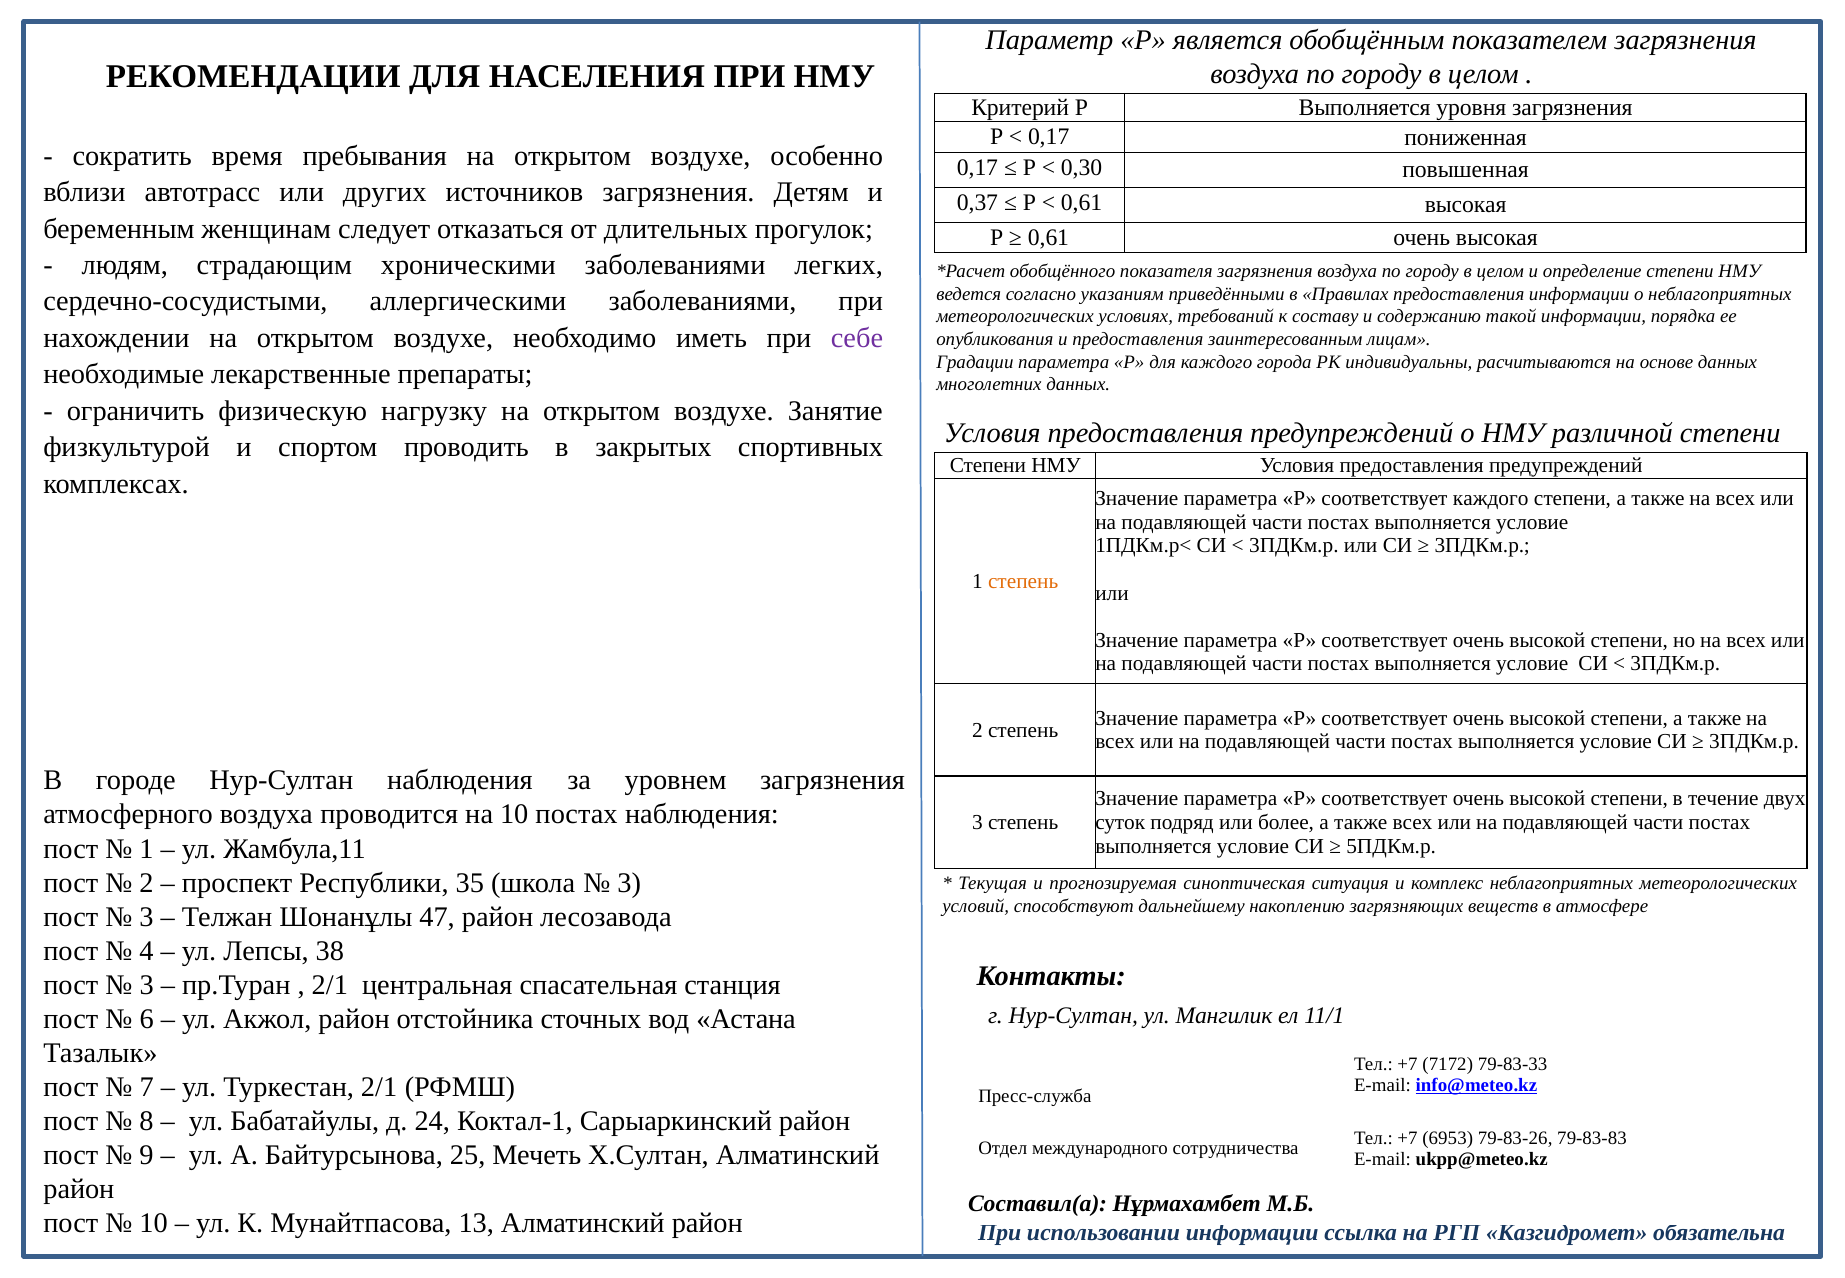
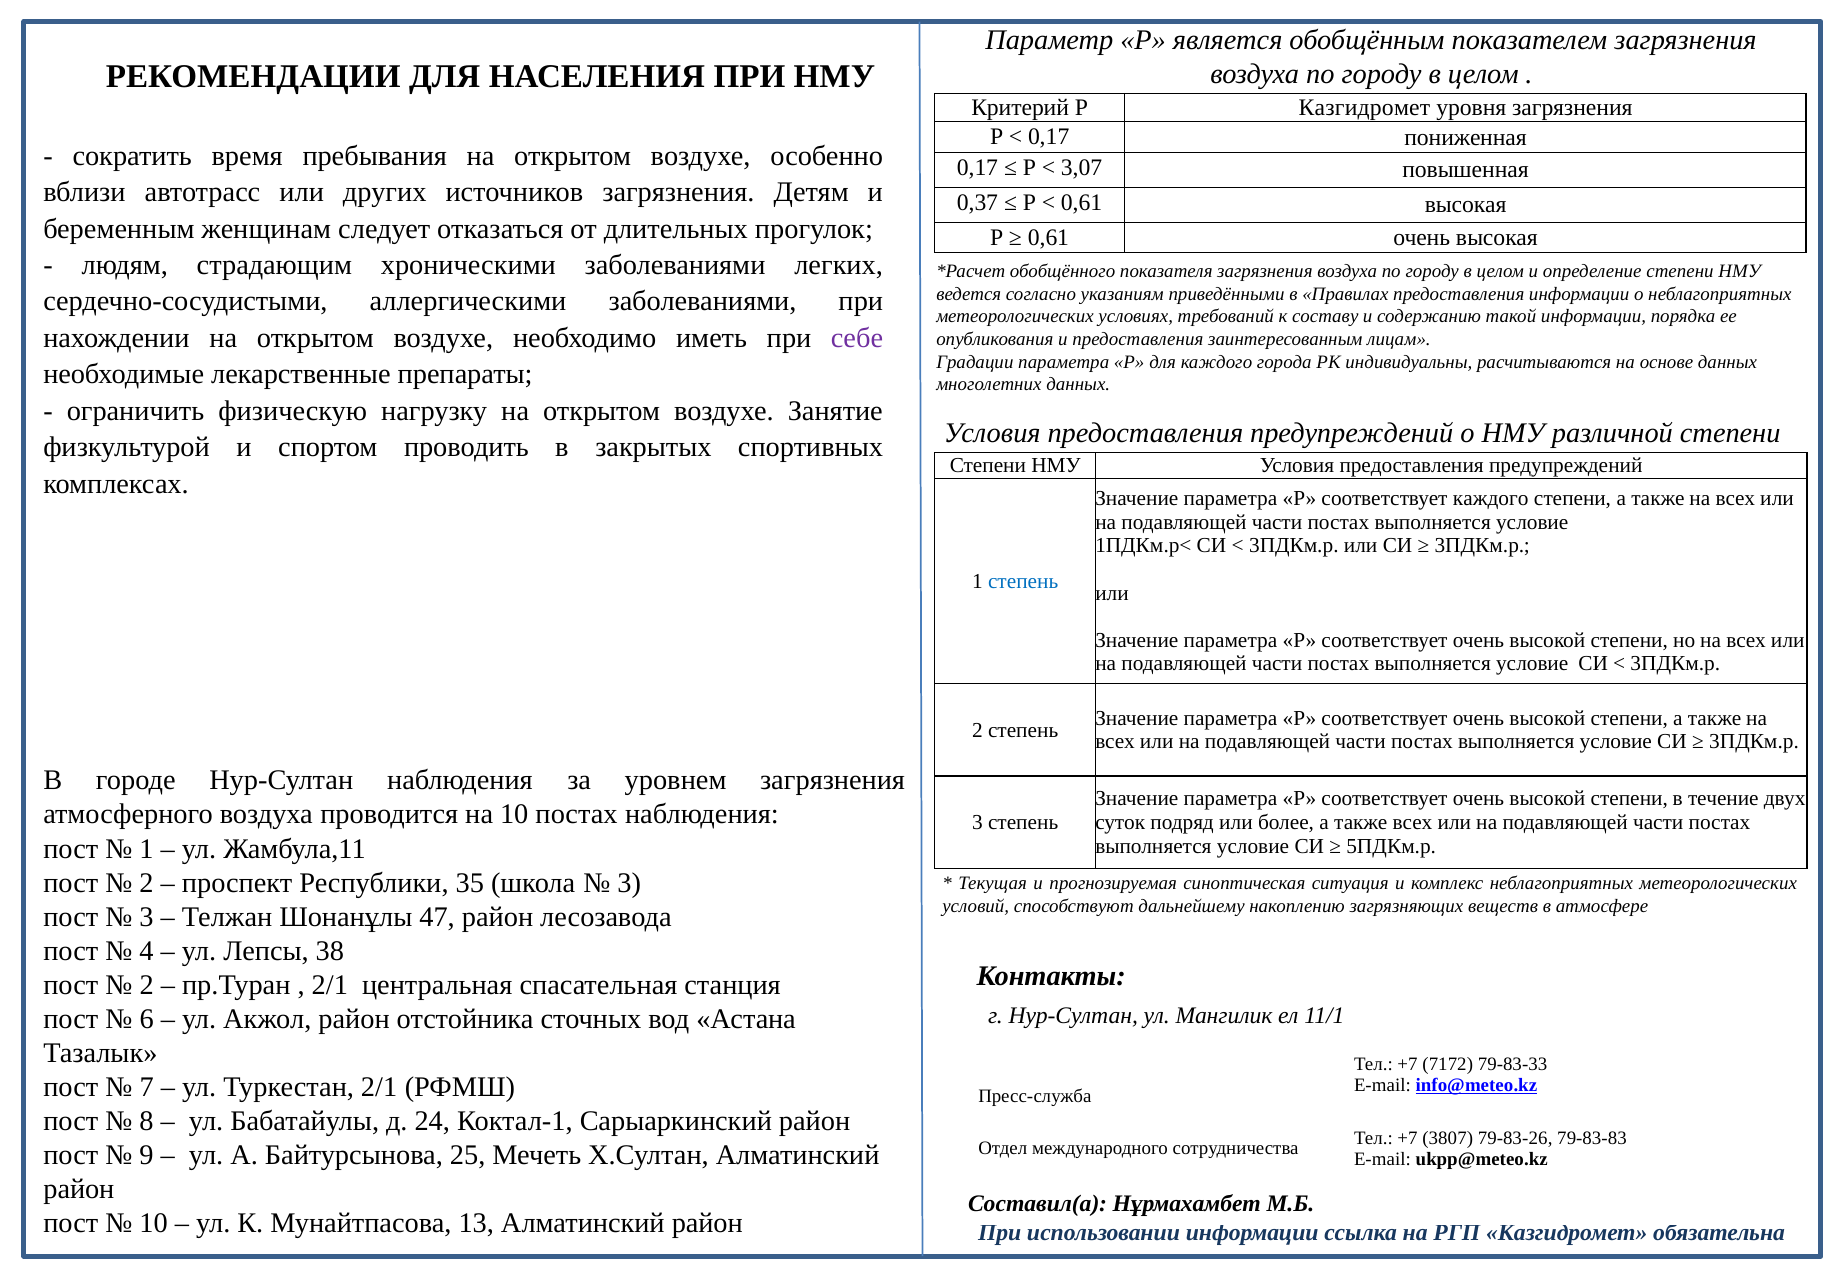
Р Выполняется: Выполняется -> Казгидромет (1364, 108)
0,30: 0,30 -> 3,07 (1081, 167)
степень colour: orange -> blue (1023, 581)
3: 3 -> 2 (147, 984)
6953: 6953 -> 3807 (1448, 1138)
